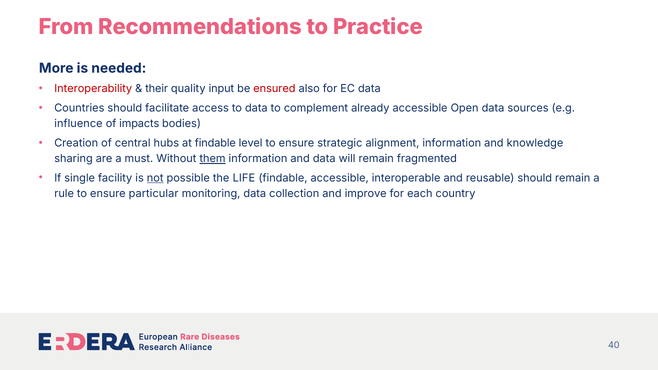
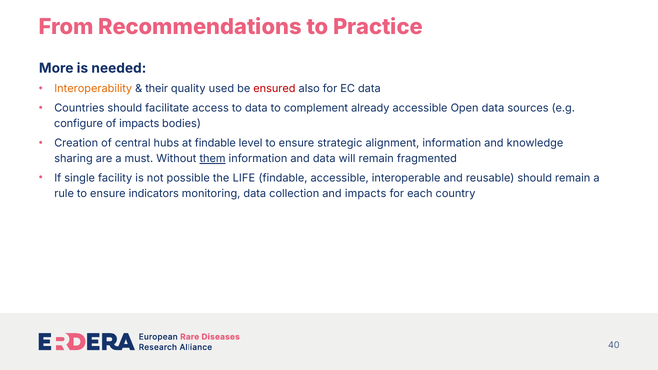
Interoperability colour: red -> orange (93, 89)
input: input -> used (221, 89)
influence: influence -> configure (79, 124)
not underline: present -> none (155, 178)
particular: particular -> indicators (154, 194)
and improve: improve -> impacts (366, 194)
